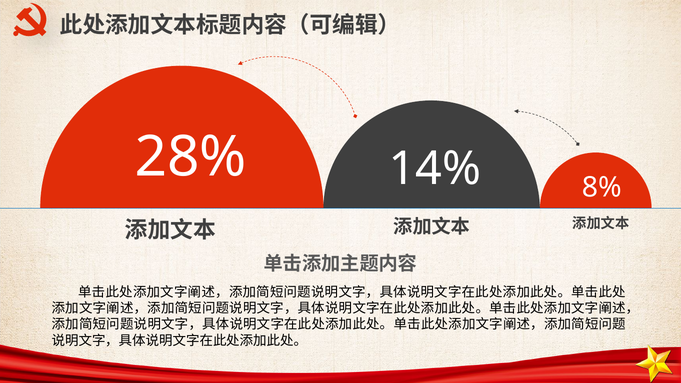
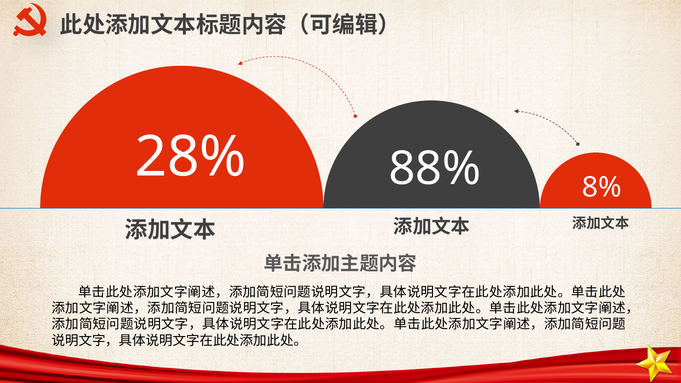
14%: 14% -> 88% (435, 169)
